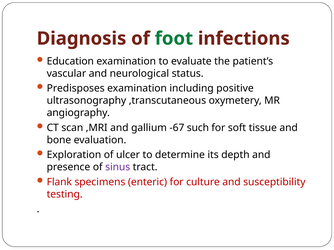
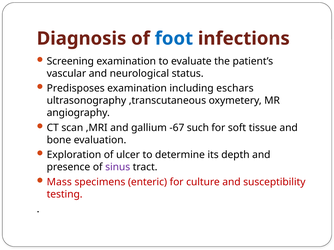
foot colour: green -> blue (174, 39)
Education: Education -> Screening (70, 61)
positive: positive -> eschars (235, 89)
Flank: Flank -> Mass (59, 182)
